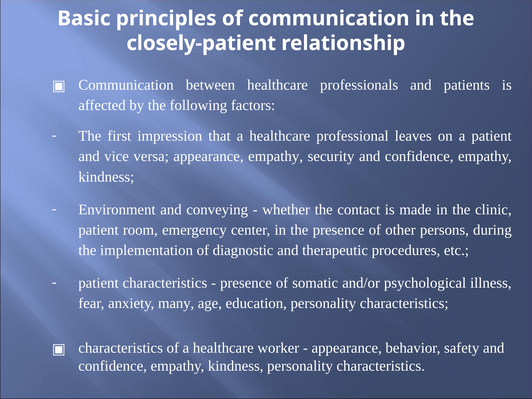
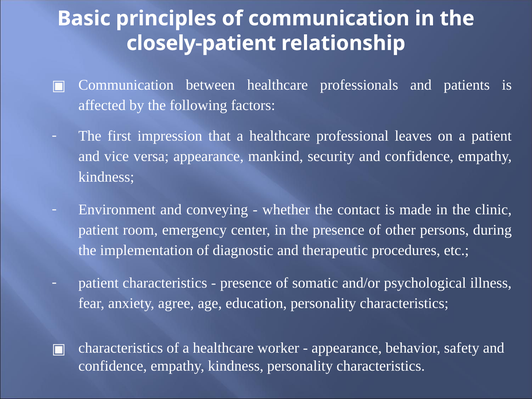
appearance empathy: empathy -> mankind (276, 156)
many: many -> agree (176, 303)
